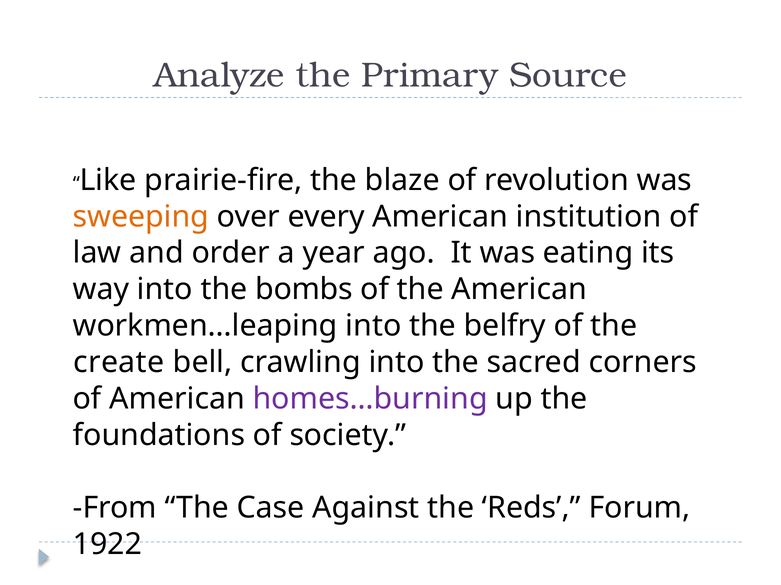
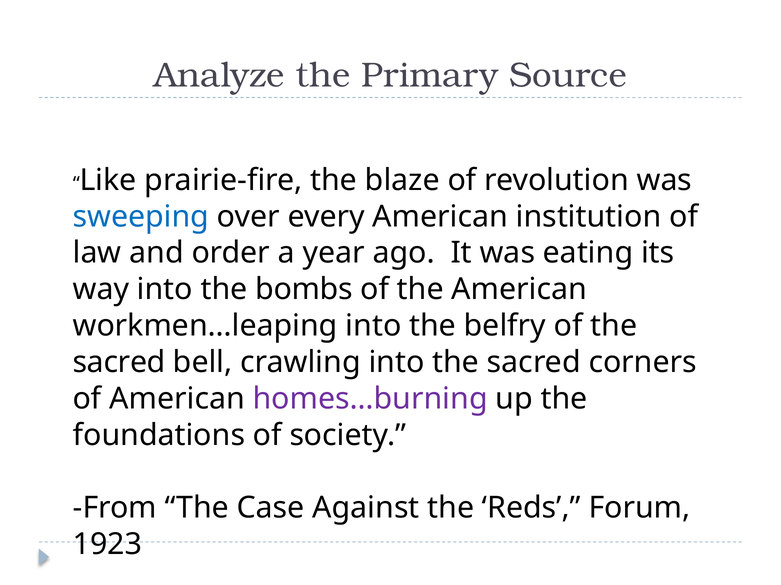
sweeping colour: orange -> blue (141, 217)
create: create -> sacred (119, 363)
1922: 1922 -> 1923 (107, 545)
